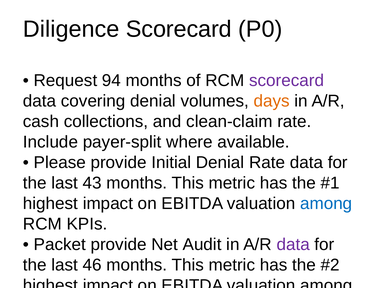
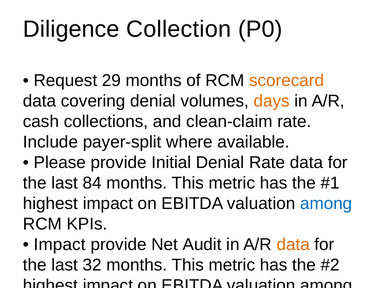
Diligence Scorecard: Scorecard -> Collection (179, 29)
94: 94 -> 29 (111, 81)
scorecard colour: purple -> orange (287, 81)
43: 43 -> 84 (92, 183)
Packet: Packet -> Impact (60, 244)
data colour: purple -> orange (293, 244)
46: 46 -> 32 (92, 265)
